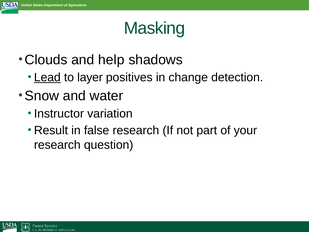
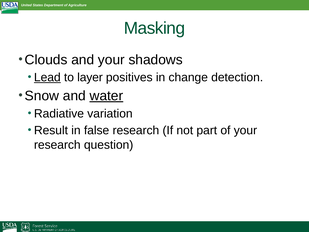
and help: help -> your (111, 60)
water underline: none -> present (106, 96)
Instructor: Instructor -> Radiative (59, 113)
